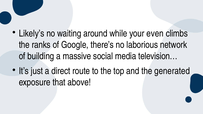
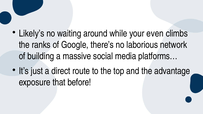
television…: television… -> platforms… (158, 56)
generated: generated -> advantage (172, 71)
above: above -> before (79, 83)
